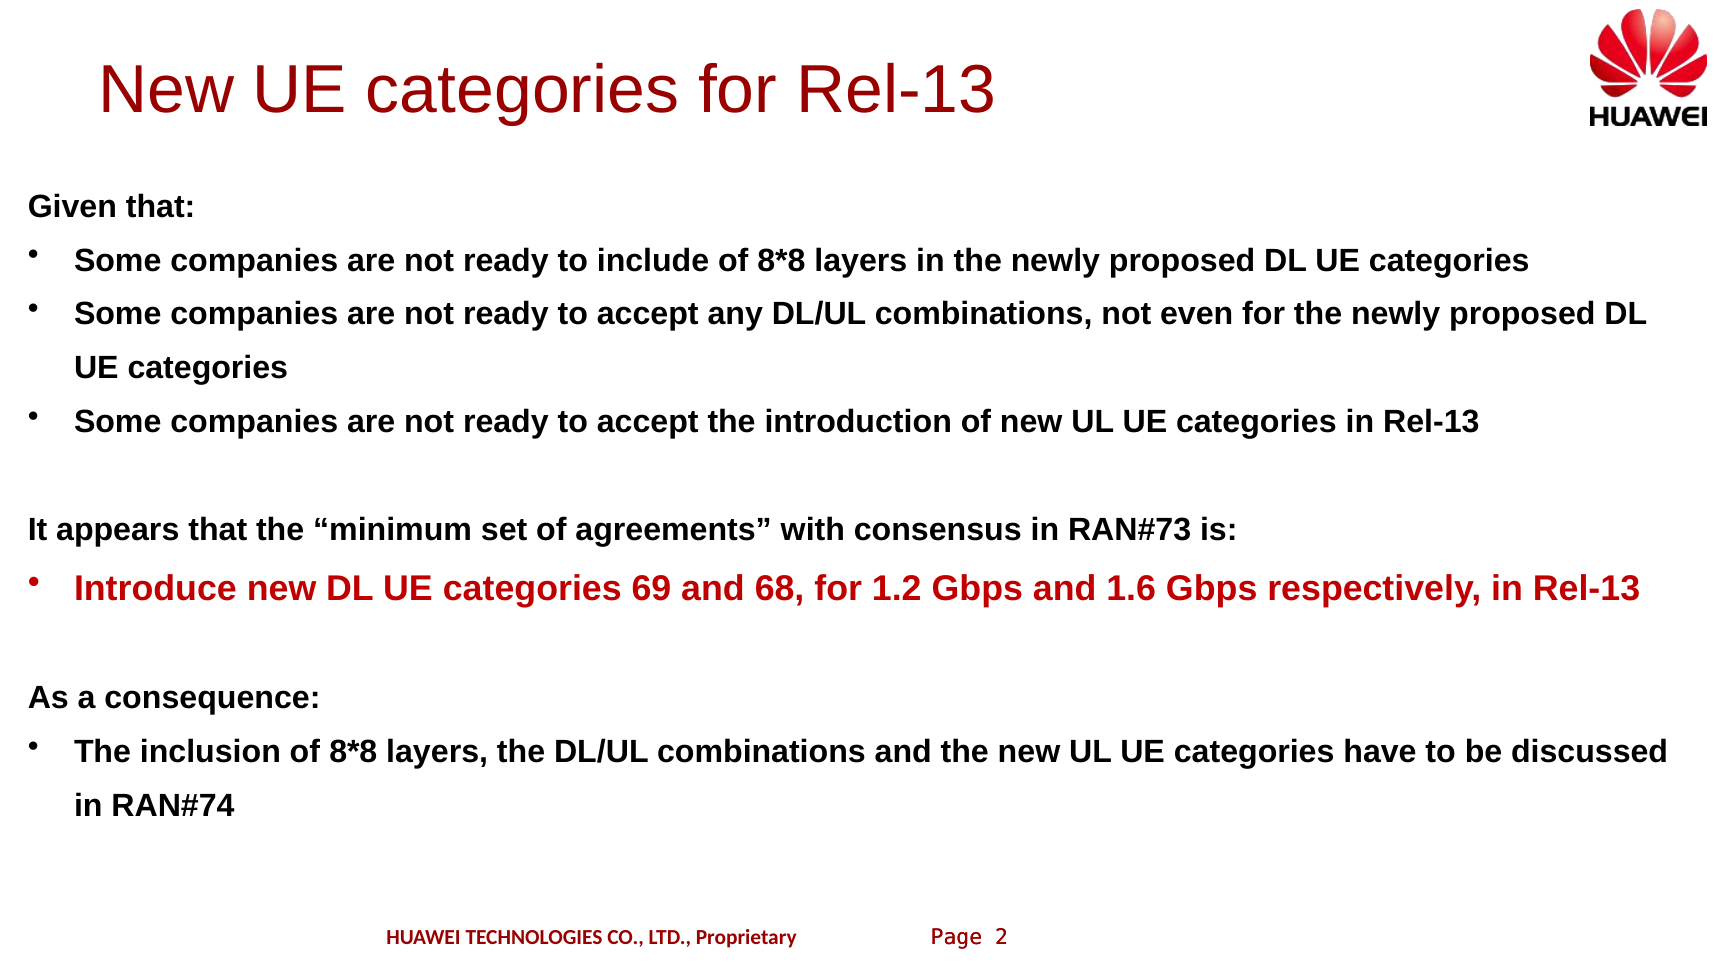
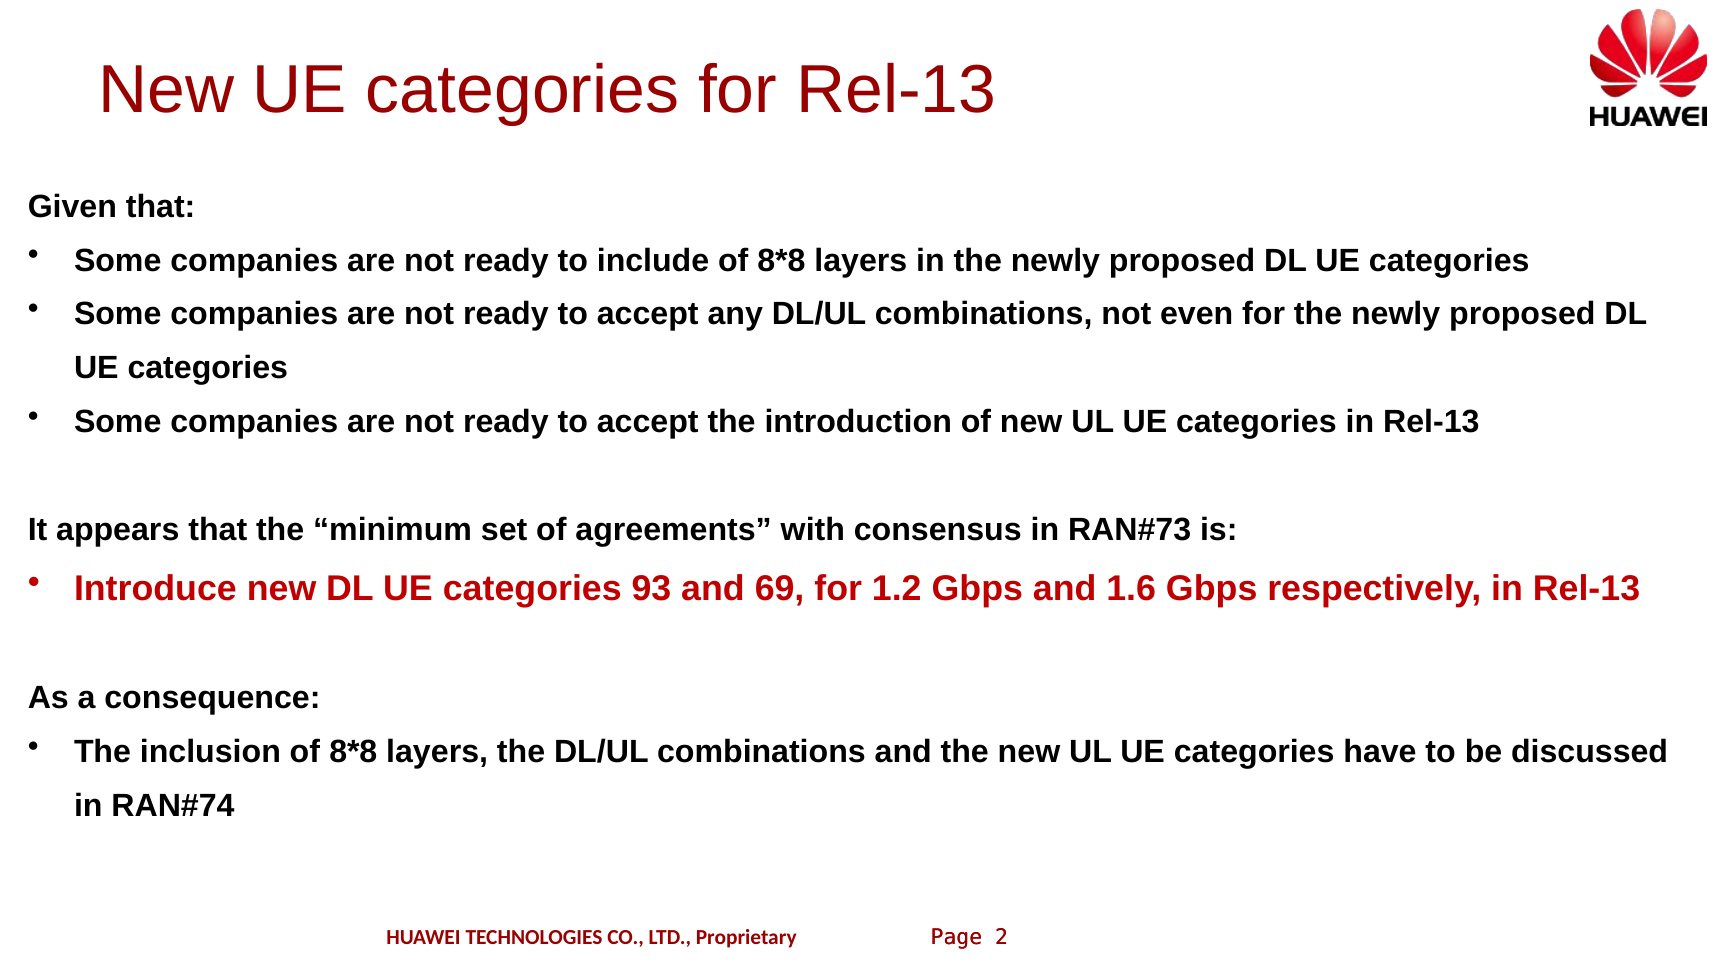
69: 69 -> 93 (651, 588)
68: 68 -> 69 (780, 588)
